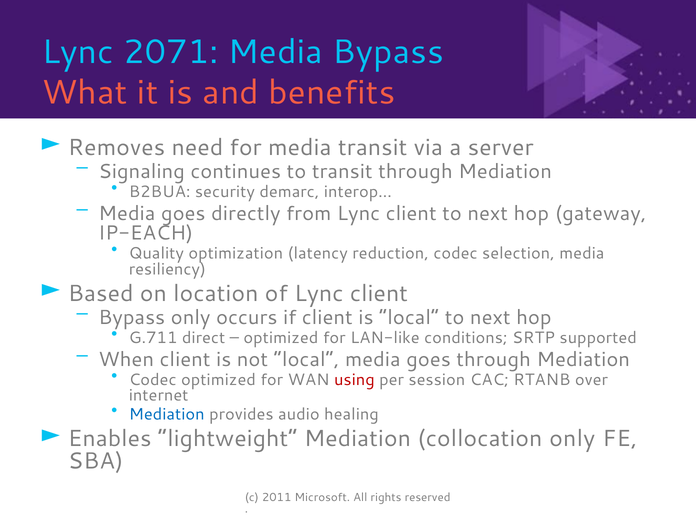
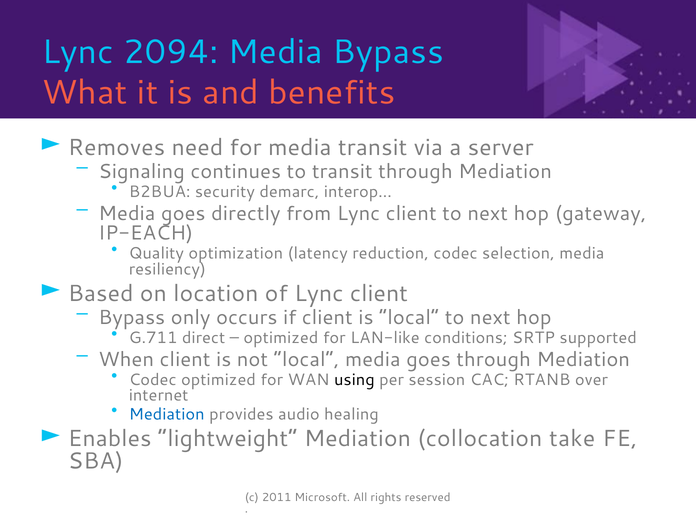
2071: 2071 -> 2094 (171, 52)
using colour: red -> black (354, 380)
collocation only: only -> take (572, 439)
